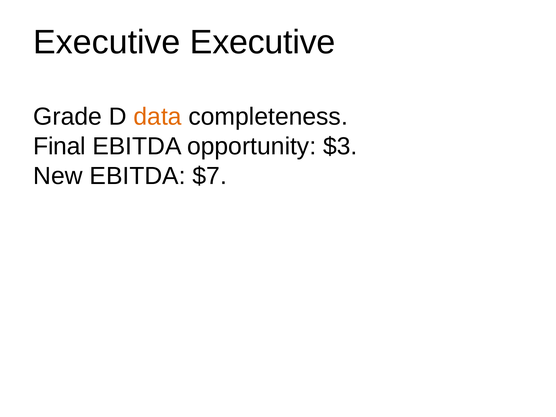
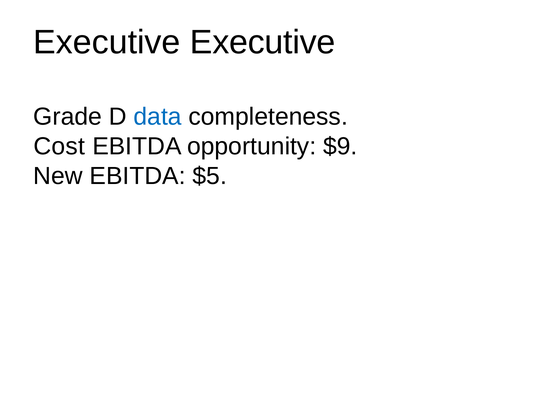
data colour: orange -> blue (158, 117)
Final: Final -> Cost (59, 146)
$3: $3 -> $9 (340, 146)
$7: $7 -> $5 (210, 176)
